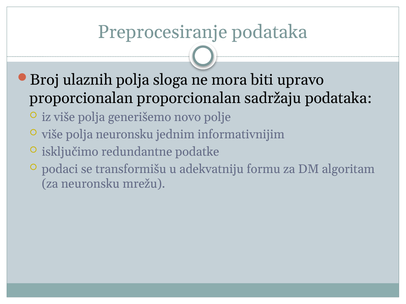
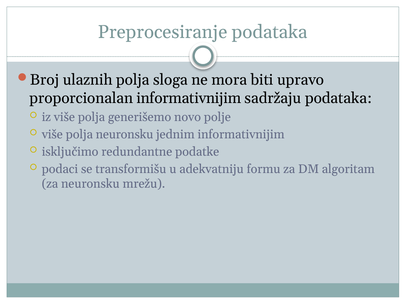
proporcionalan proporcionalan: proporcionalan -> informativnijim (189, 98)
